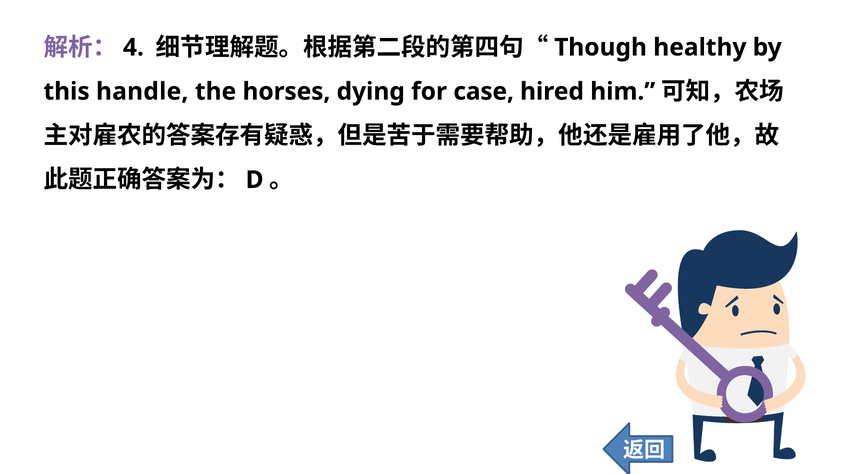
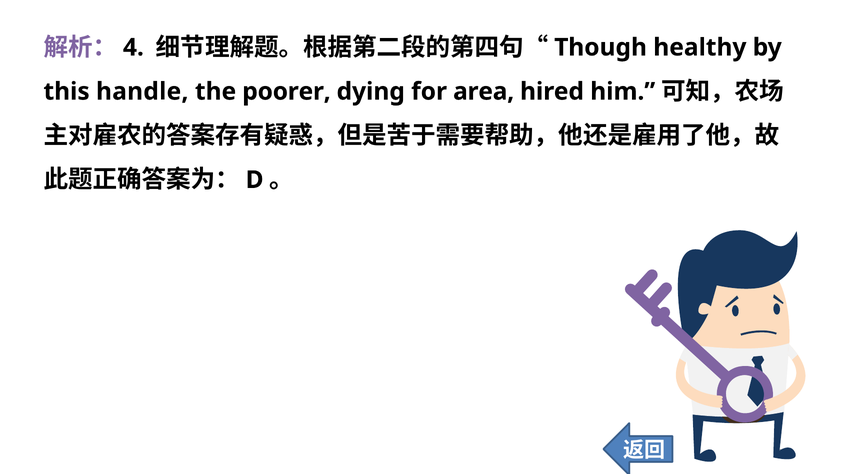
horses: horses -> poorer (287, 91)
case: case -> area (484, 91)
